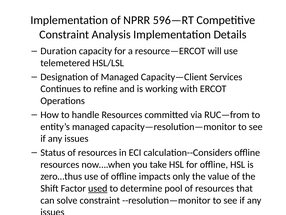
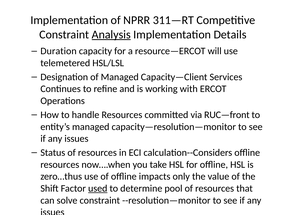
596—RT: 596—RT -> 311—RT (173, 20)
Analysis underline: none -> present (111, 34)
RUC—from: RUC—from -> RUC—front (227, 115)
